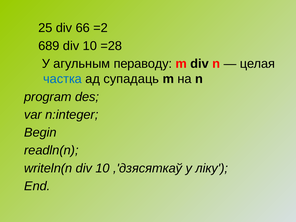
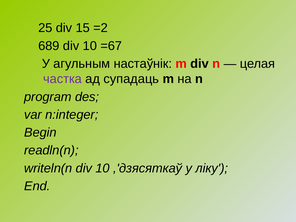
66: 66 -> 15 (83, 28)
=28: =28 -> =67 (111, 46)
пераводу: пераводу -> настаўнік (143, 64)
частка colour: blue -> purple (62, 79)
